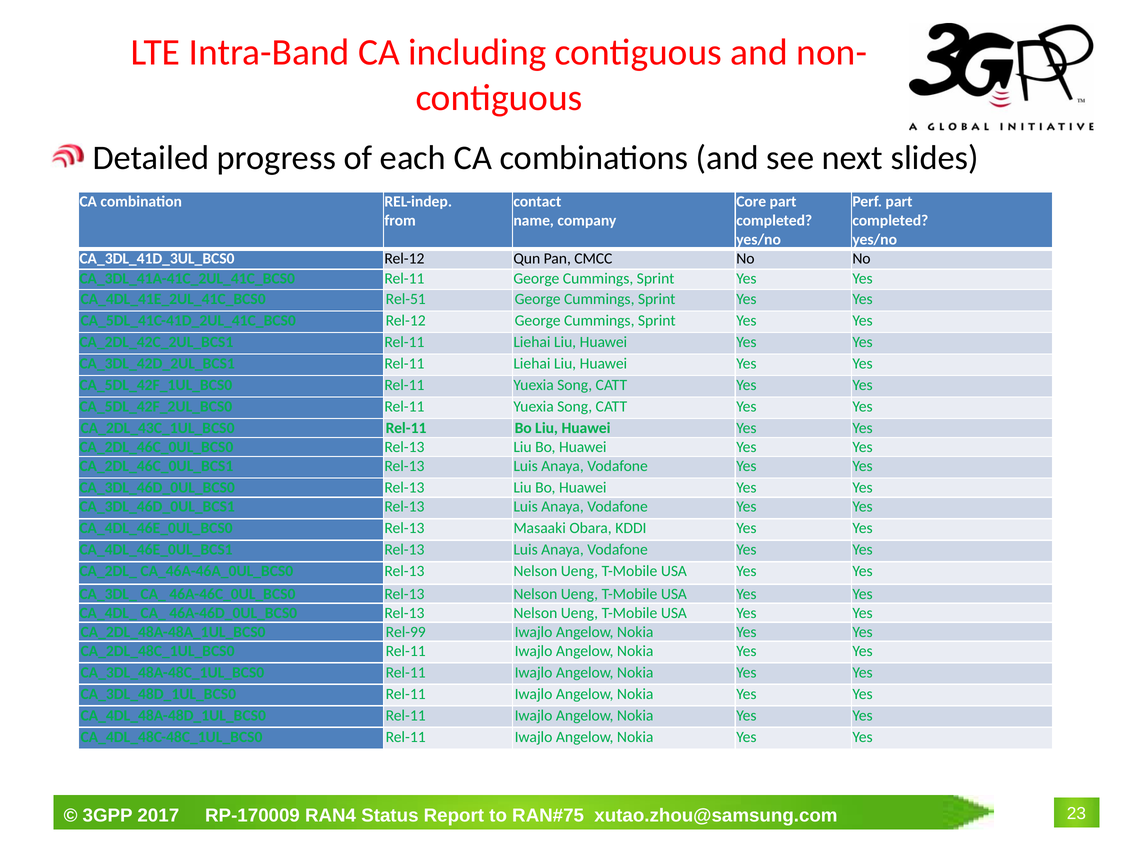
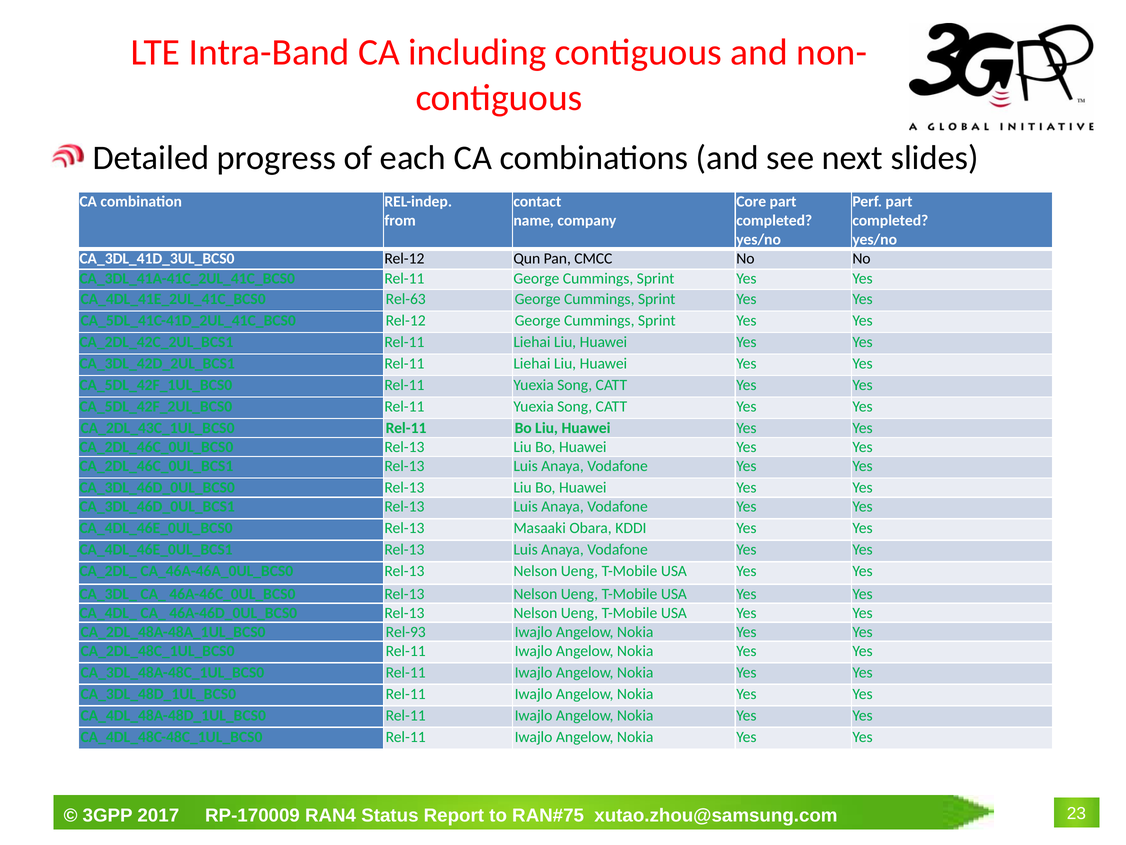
Rel-51: Rel-51 -> Rel-63 (406, 299)
Rel-99: Rel-99 -> Rel-93 (406, 632)
